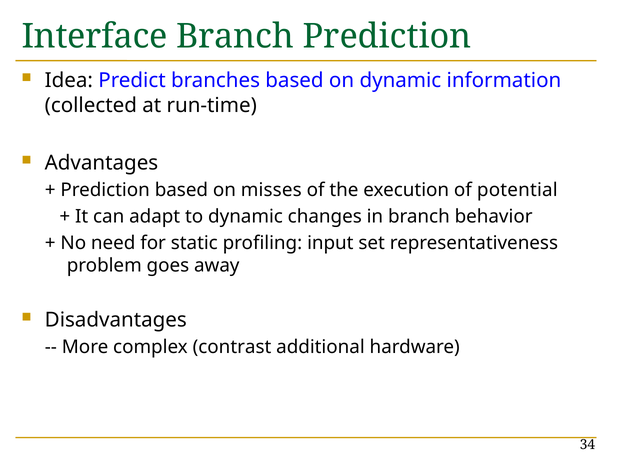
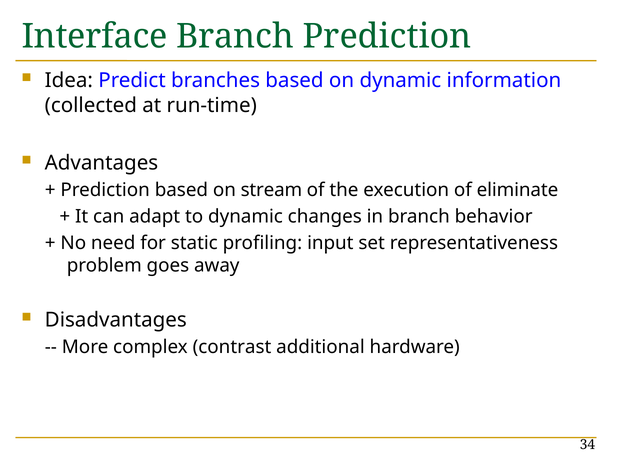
misses: misses -> stream (271, 190)
potential: potential -> eliminate (517, 190)
